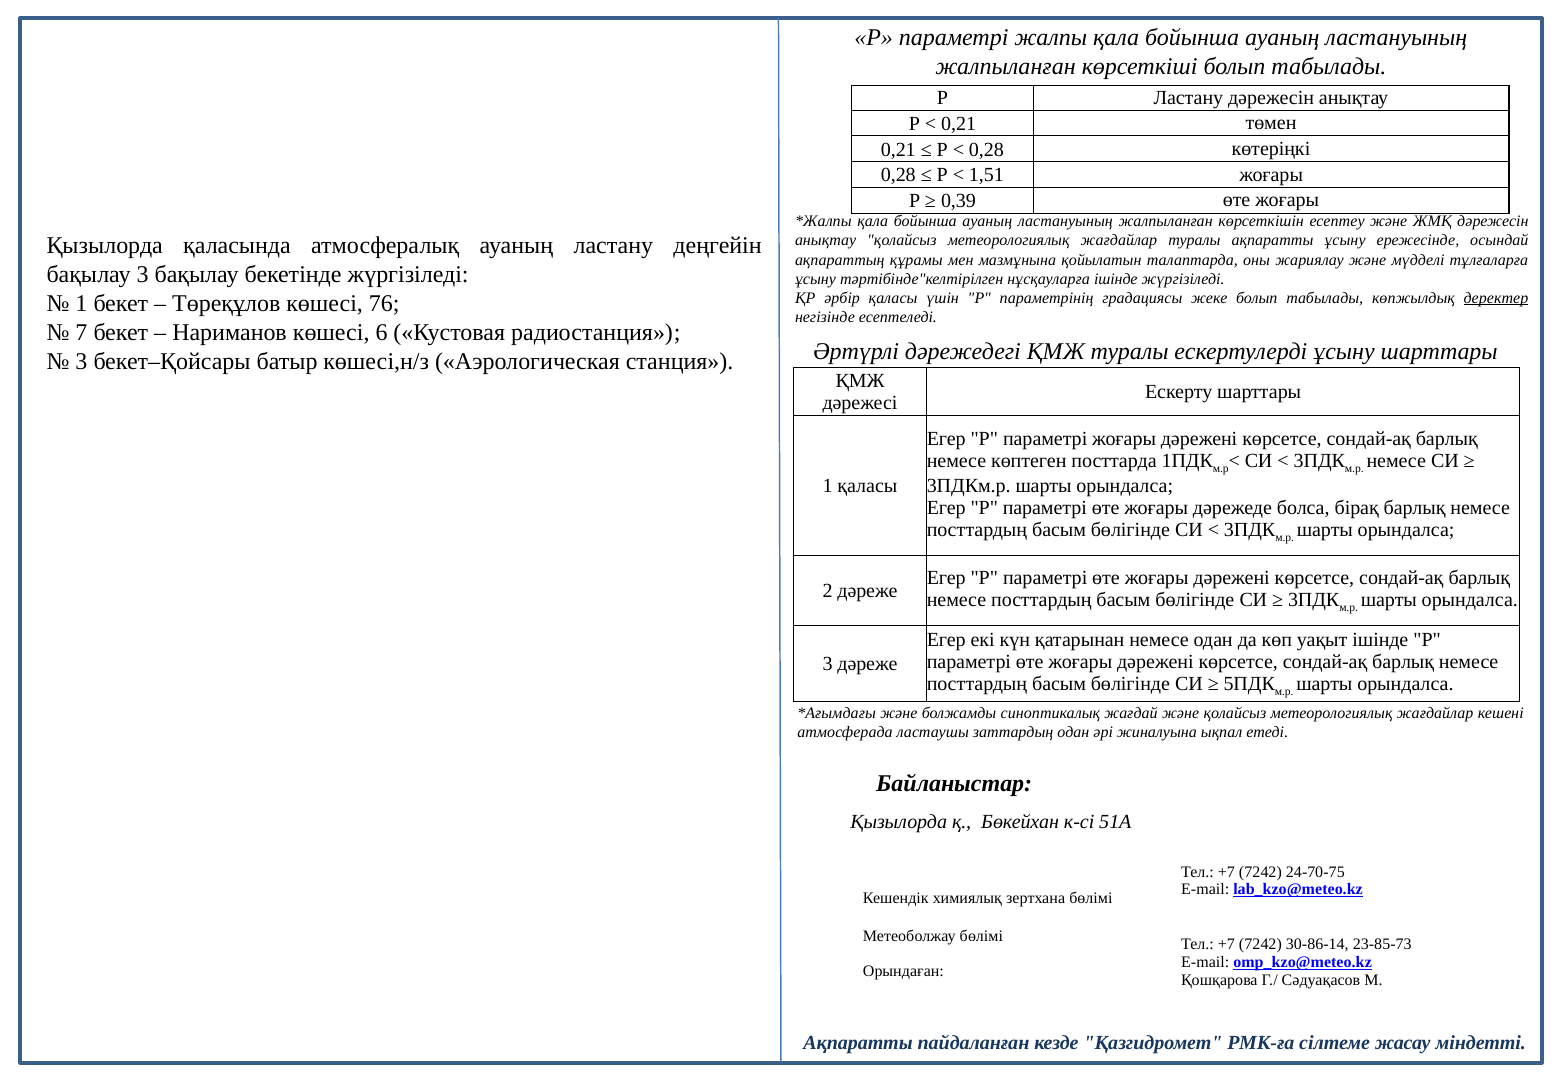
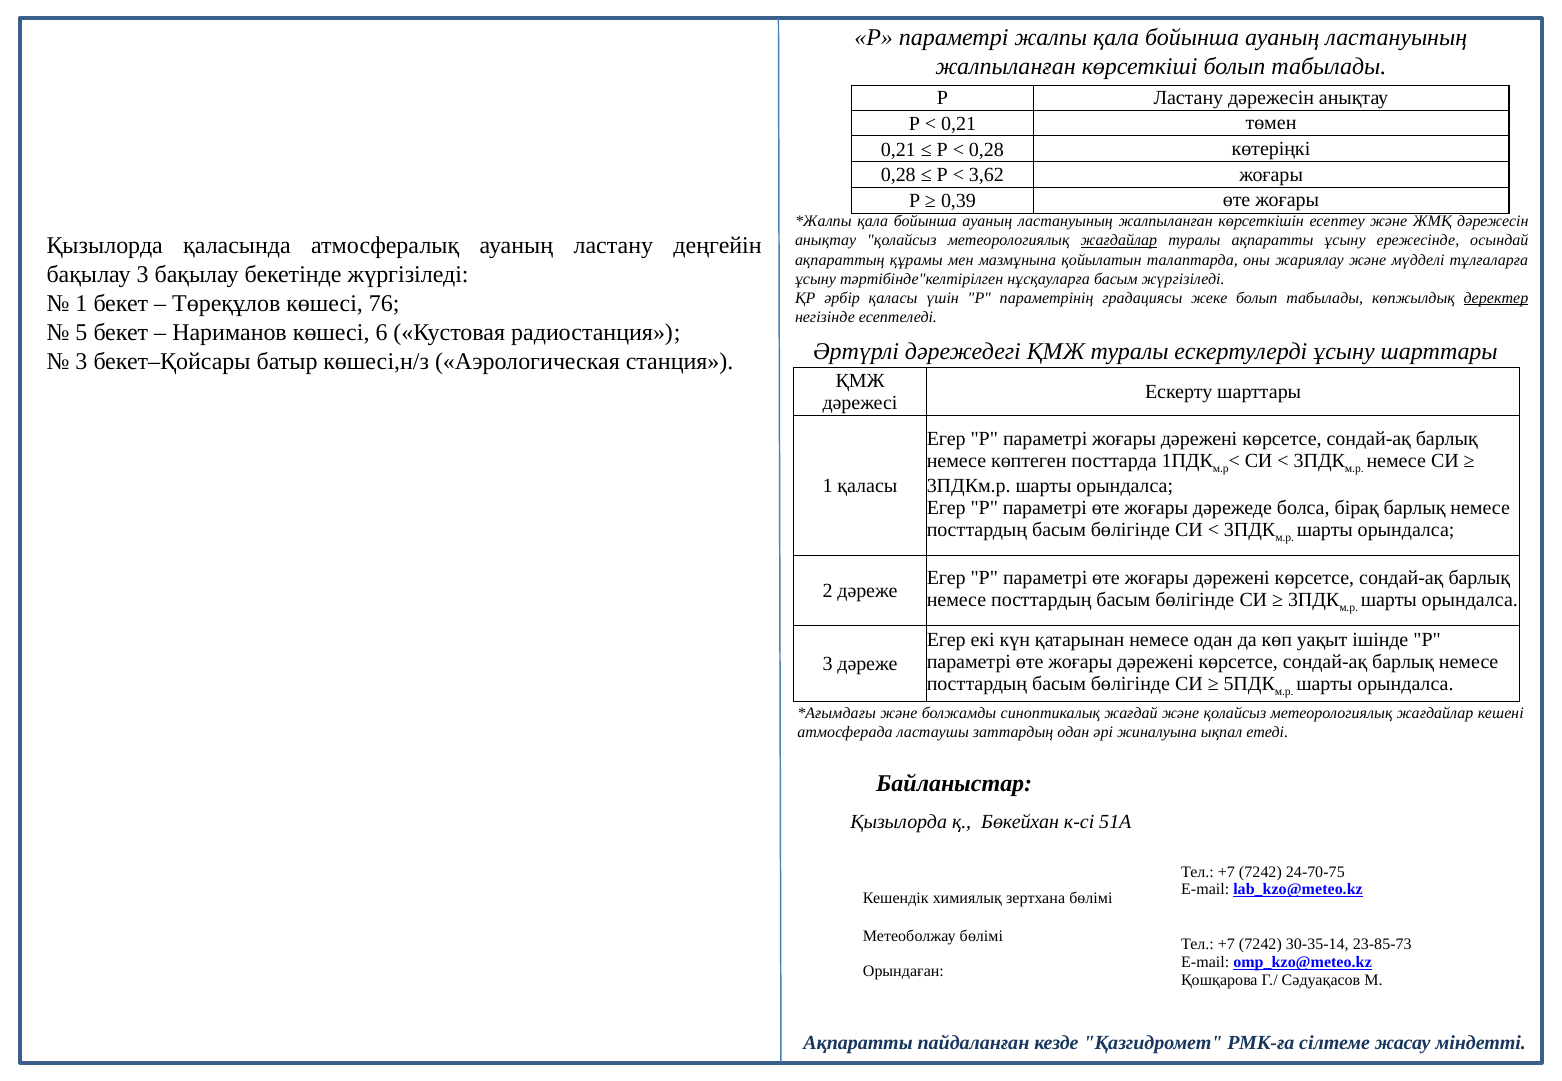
1,51: 1,51 -> 3,62 (986, 175)
жағдайлар underline: none -> present (1119, 241)
нұсқауларға ішінде: ішінде -> басым (1116, 279)
7: 7 -> 5 (82, 332)
30-86-14: 30-86-14 -> 30-35-14 (1317, 945)
